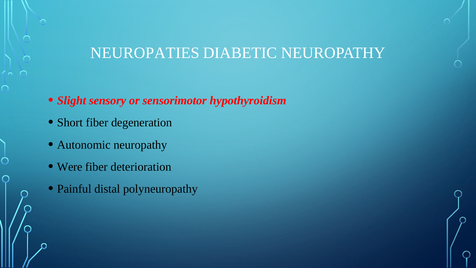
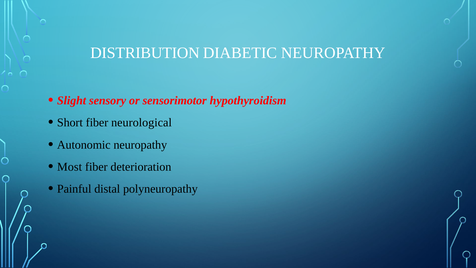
NEUROPATIES: NEUROPATIES -> DISTRIBUTION (145, 53)
degeneration: degeneration -> neurological (141, 123)
Were: Were -> Most (70, 167)
